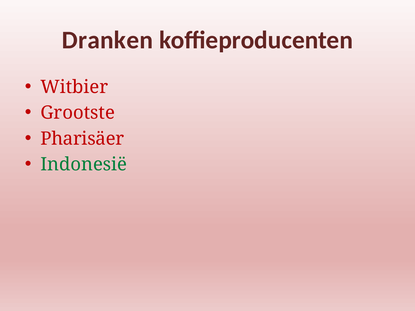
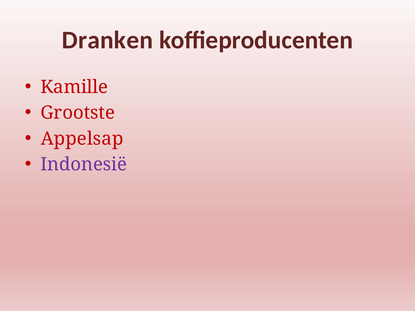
Witbier: Witbier -> Kamille (74, 87)
Pharisäer: Pharisäer -> Appelsap (82, 139)
Indonesië colour: green -> purple (84, 165)
